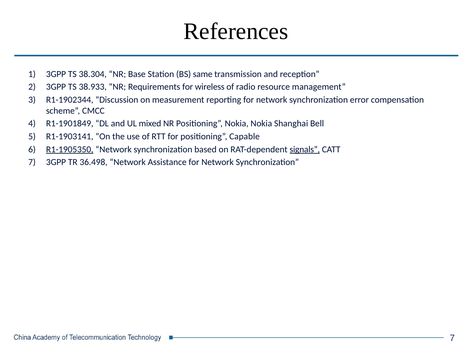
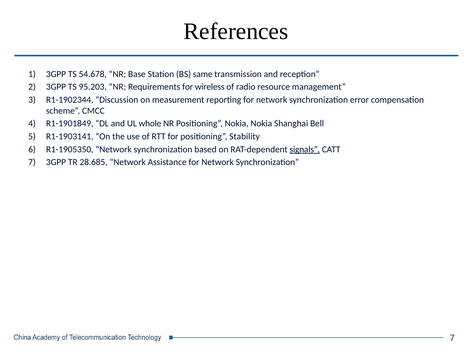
38.304: 38.304 -> 54.678 (93, 74)
38.933: 38.933 -> 95.203 (93, 87)
mixed: mixed -> whole (150, 124)
Capable: Capable -> Stability (245, 136)
R1-1905350 underline: present -> none (70, 149)
36.498: 36.498 -> 28.685 (94, 162)
